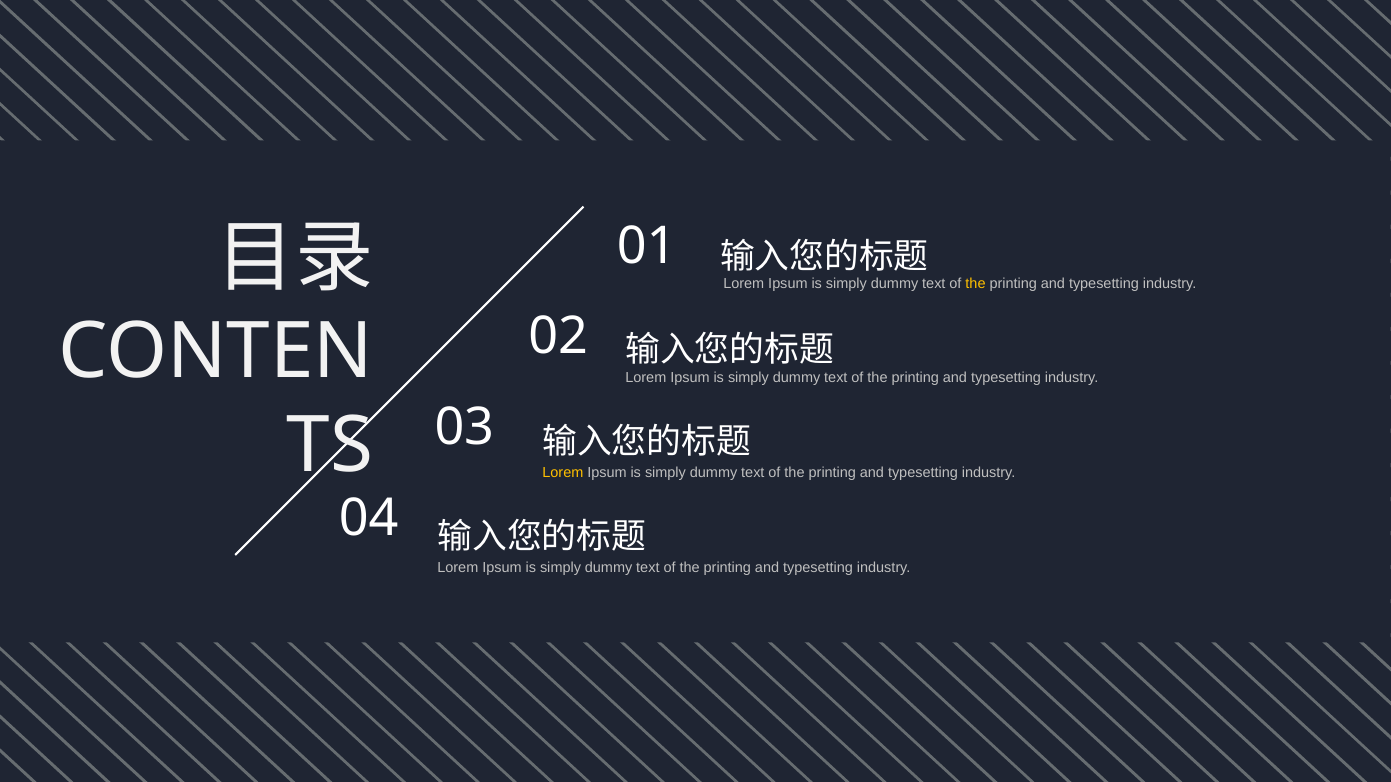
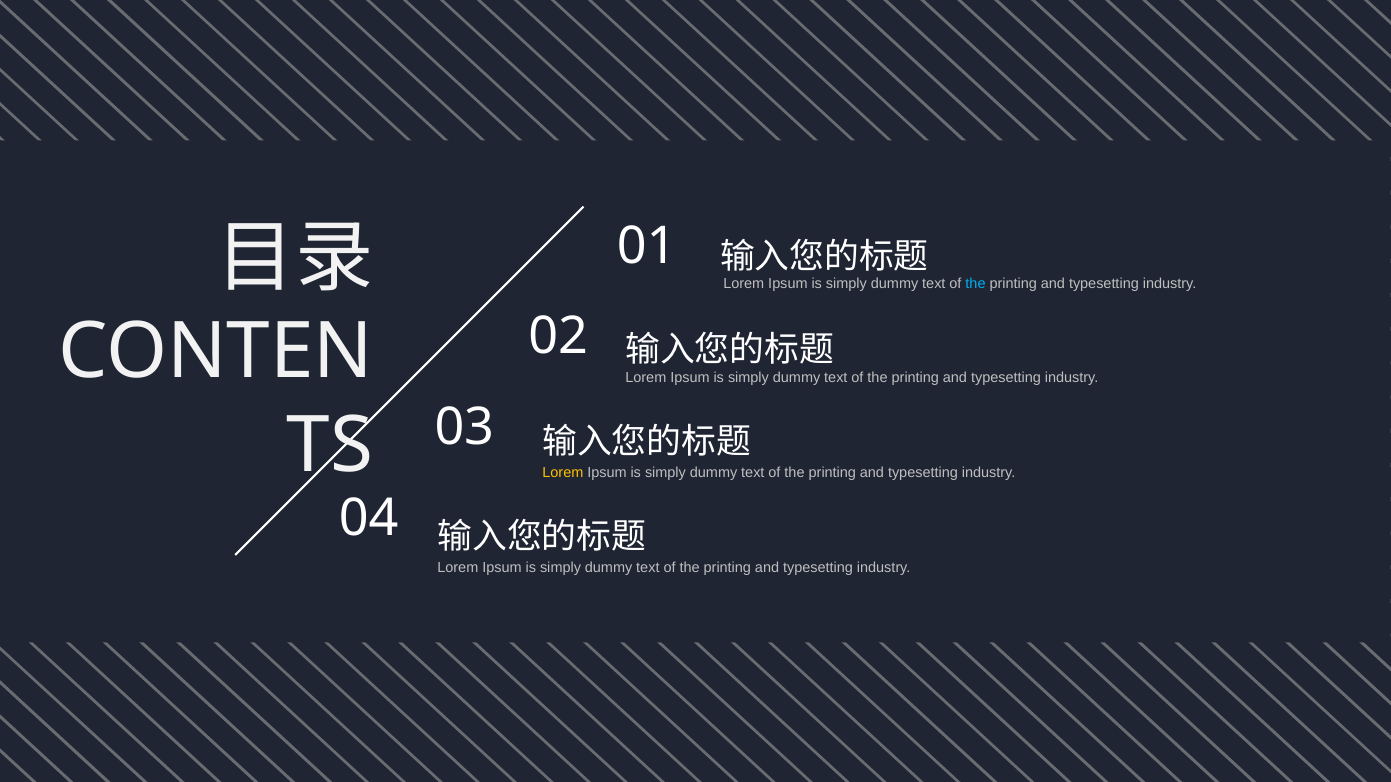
the colour: yellow -> light blue (976, 283)
